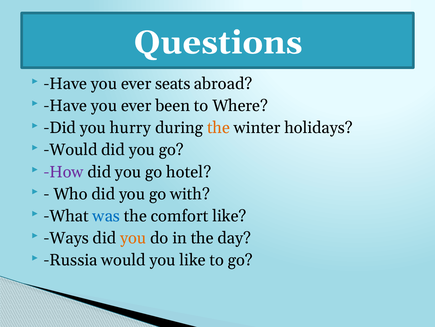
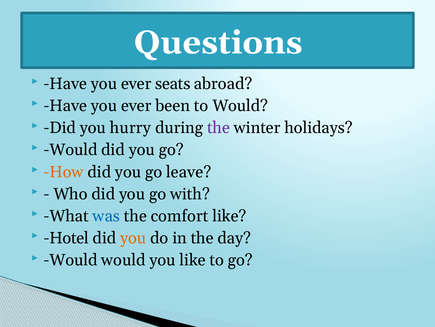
to Where: Where -> Would (240, 106)
the colour: orange -> purple (219, 128)
How colour: purple -> orange (64, 172)
hotel: hotel -> leave (189, 172)
Ways: Ways -> Hotel (66, 238)
Russia: Russia -> Would (70, 260)
